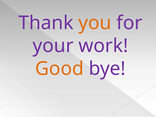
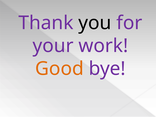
you colour: orange -> black (95, 23)
